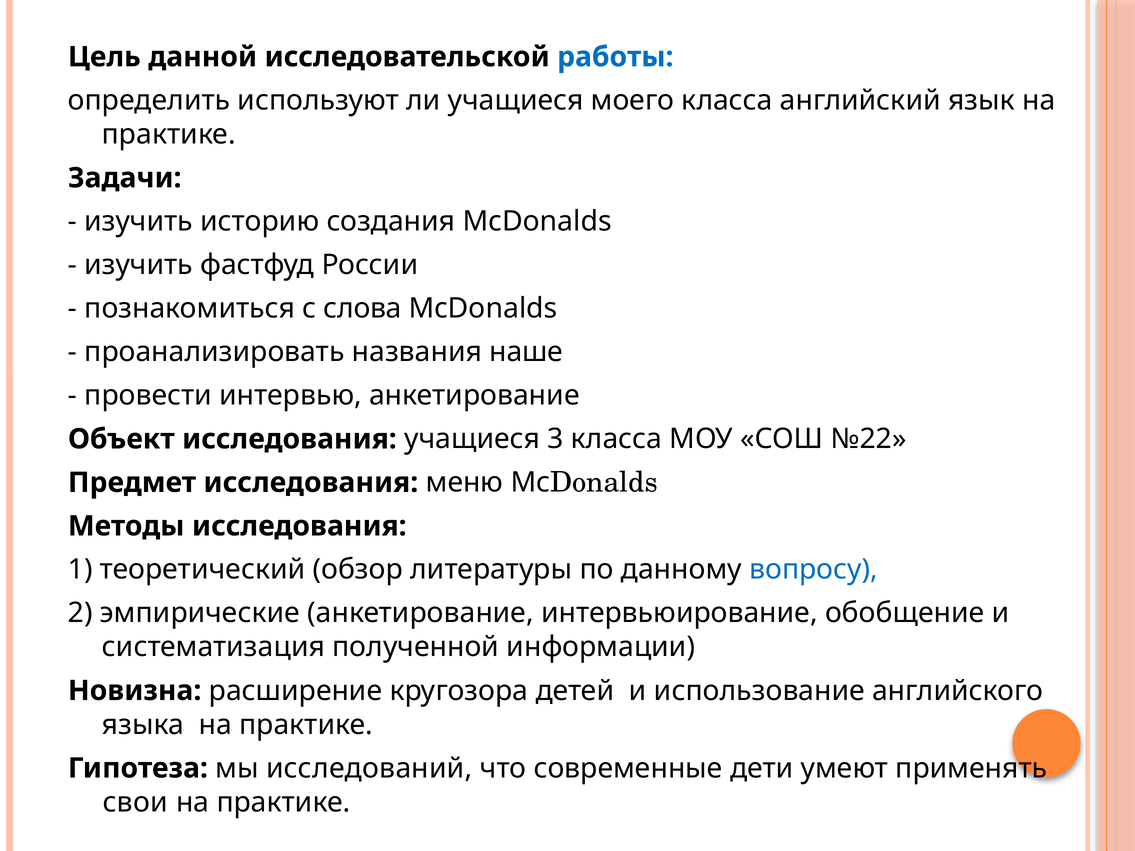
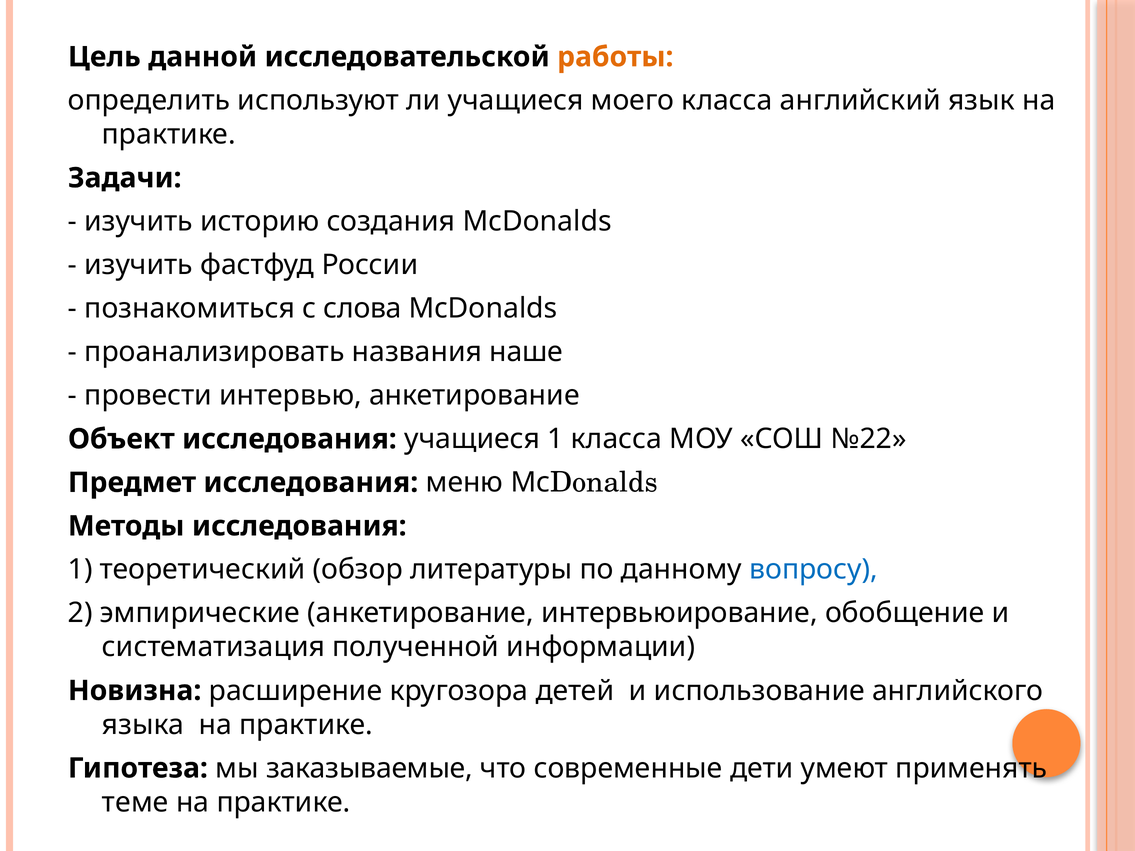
работы colour: blue -> orange (615, 57)
учащиеся 3: 3 -> 1 (555, 439)
исследований: исследований -> заказываемые (369, 768)
свои: свои -> теме (135, 802)
